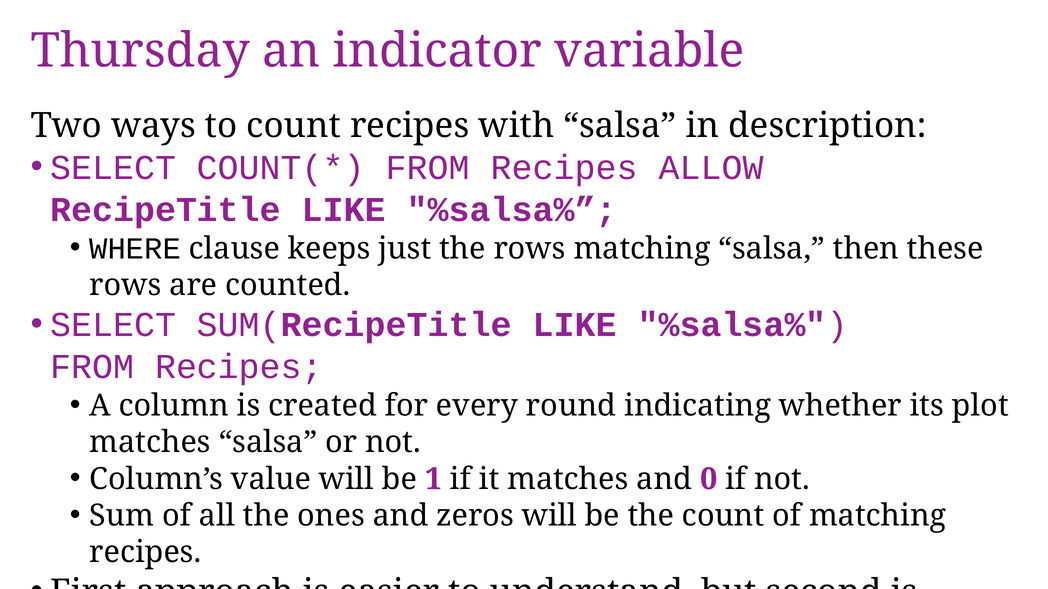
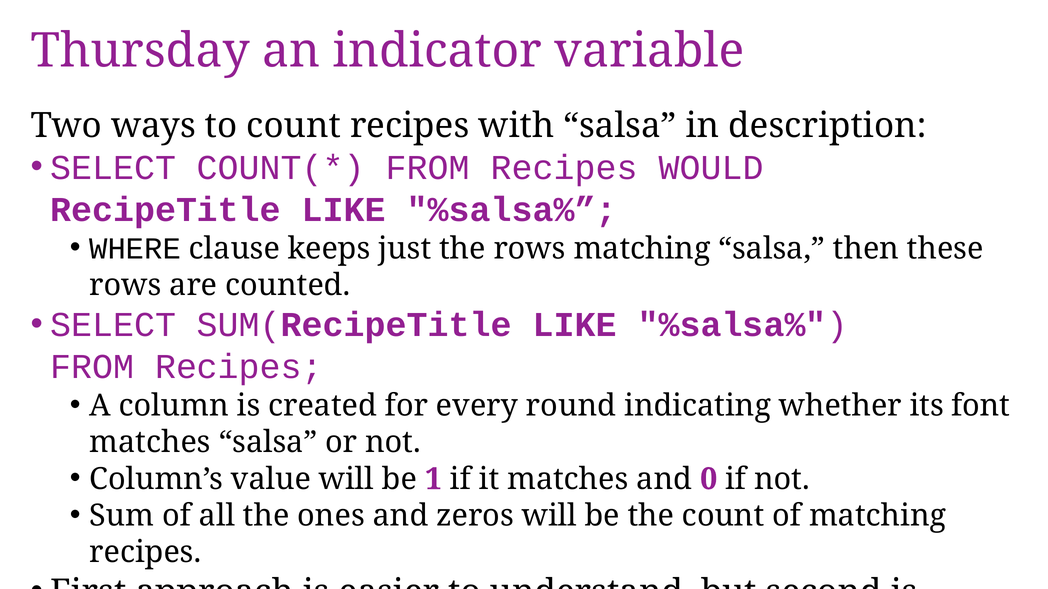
ALLOW: ALLOW -> WOULD (711, 168)
plot: plot -> font (981, 406)
